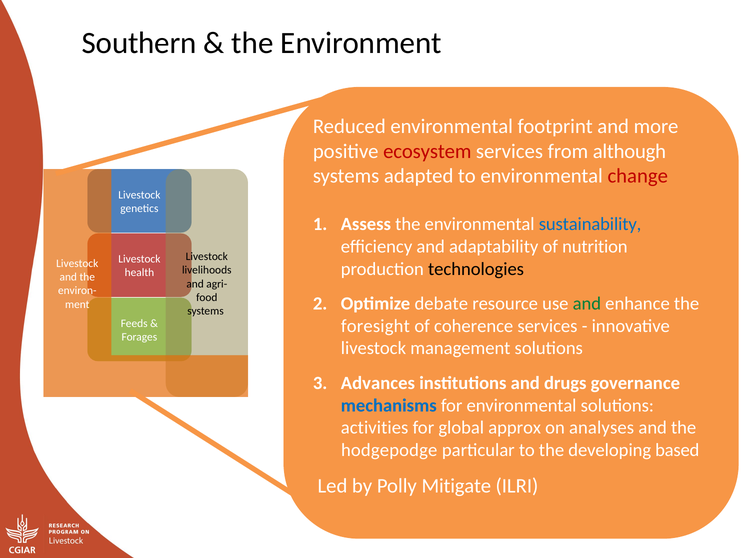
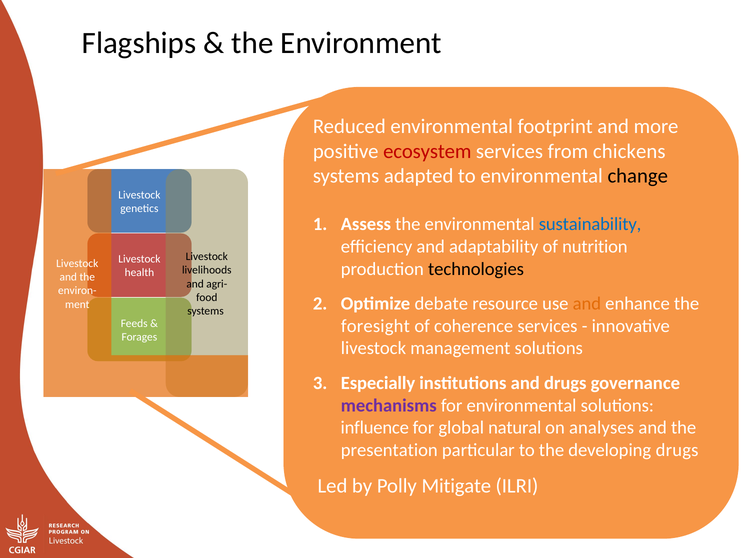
Southern: Southern -> Flagships (139, 43)
although: although -> chickens (629, 151)
change colour: red -> black (638, 176)
and colour: green -> orange (587, 304)
Advances: Advances -> Especially (378, 383)
mechanisms colour: blue -> purple (389, 405)
activities: activities -> influence (375, 428)
approx: approx -> natural (515, 428)
hodgepodge: hodgepodge -> presentation (389, 450)
developing based: based -> drugs (677, 450)
